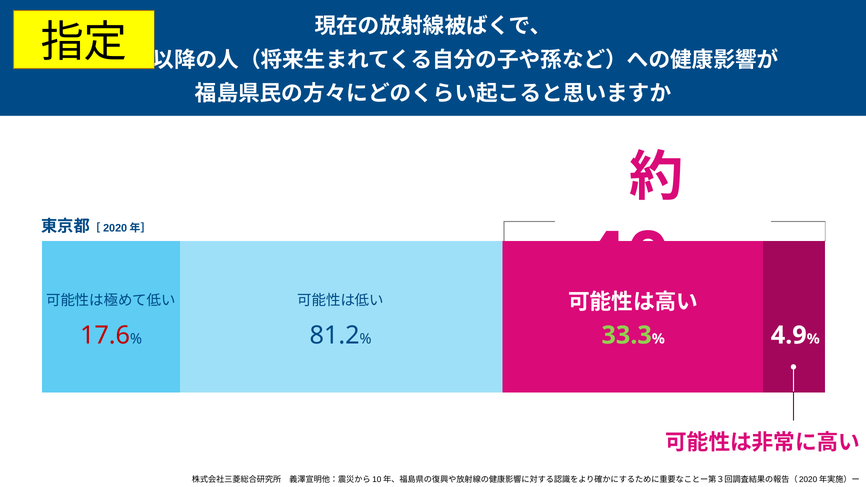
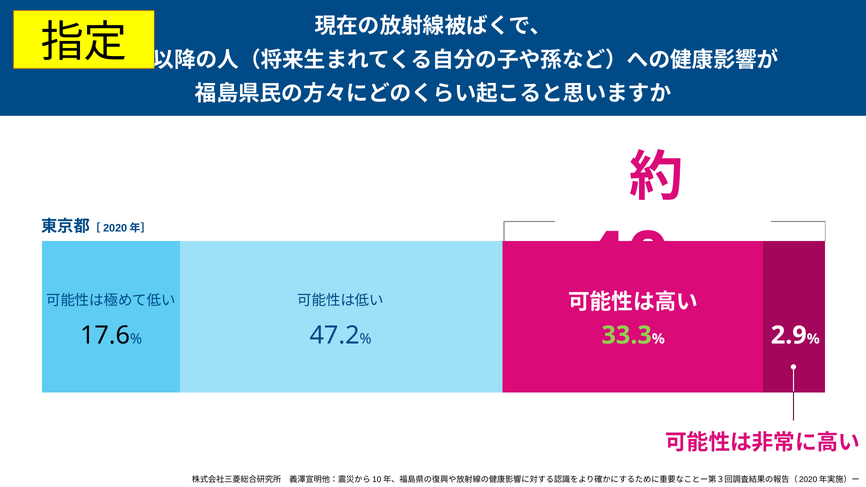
17.6 colour: red -> black (105, 335)
81.2: 81.2 -> 47.2 (335, 335)
4.9: 4.9 -> 2.9 (789, 335)
